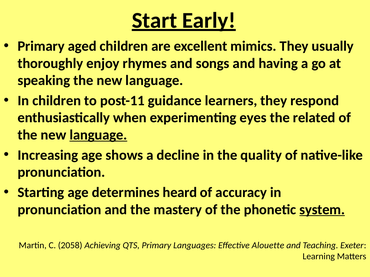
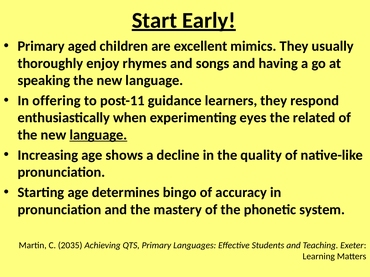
In children: children -> offering (57, 101)
heard: heard -> bingo (180, 193)
system underline: present -> none (322, 210)
2058: 2058 -> 2035 (70, 246)
Alouette: Alouette -> Students (268, 246)
